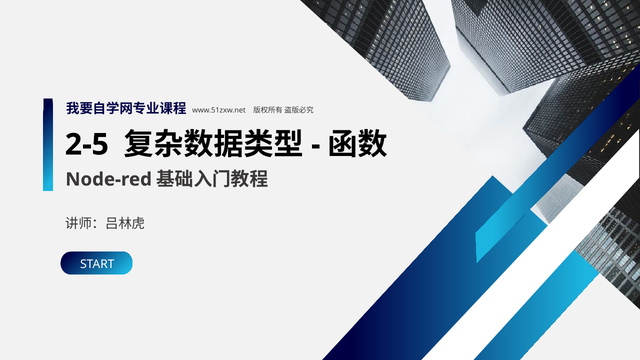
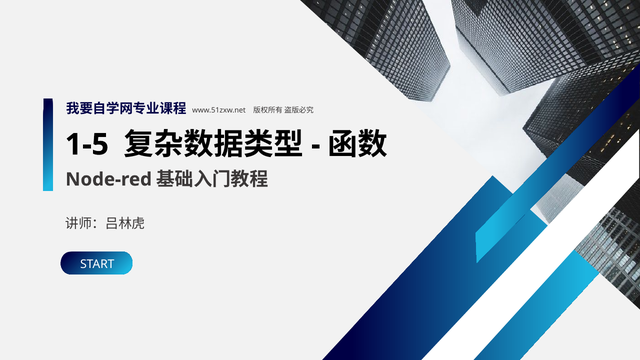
2-5: 2-5 -> 1-5 (87, 145)
